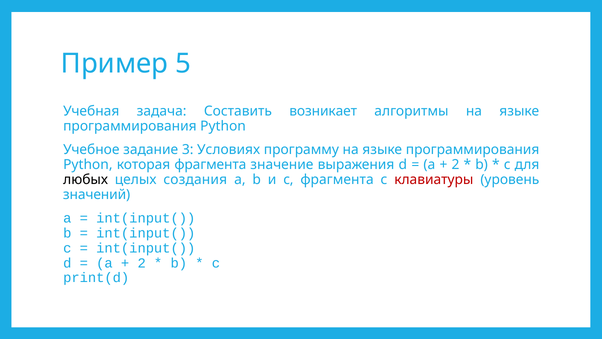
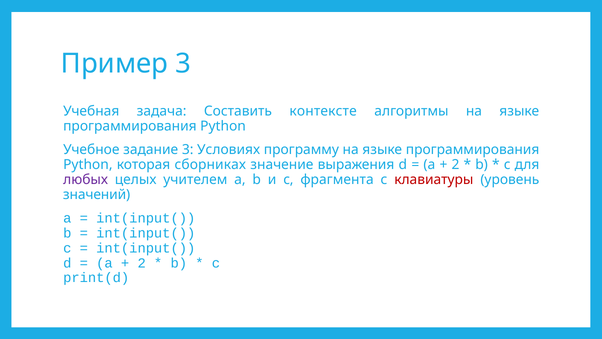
Пример 5: 5 -> 3 (183, 63)
возникает: возникает -> контексте (323, 111)
которая фрагмента: фрагмента -> сборниках (210, 165)
любых colour: black -> purple (86, 179)
создания: создания -> учителем (195, 179)
